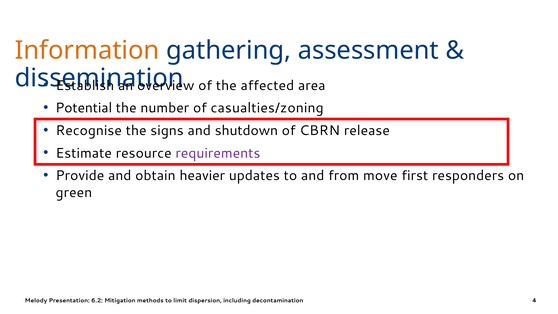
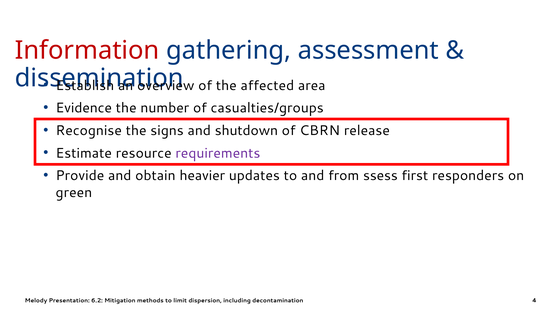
Information colour: orange -> red (87, 50)
Potential: Potential -> Evidence (84, 108)
casualties/zoning: casualties/zoning -> casualties/groups (267, 108)
move: move -> ssess (380, 176)
